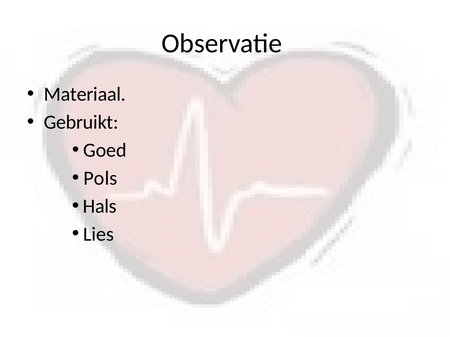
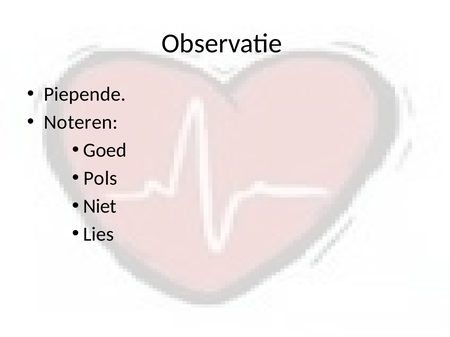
Materiaal: Materiaal -> Piepende (85, 94)
Gebruikt: Gebruikt -> Noteren (81, 122)
Hals: Hals -> Niet (100, 206)
